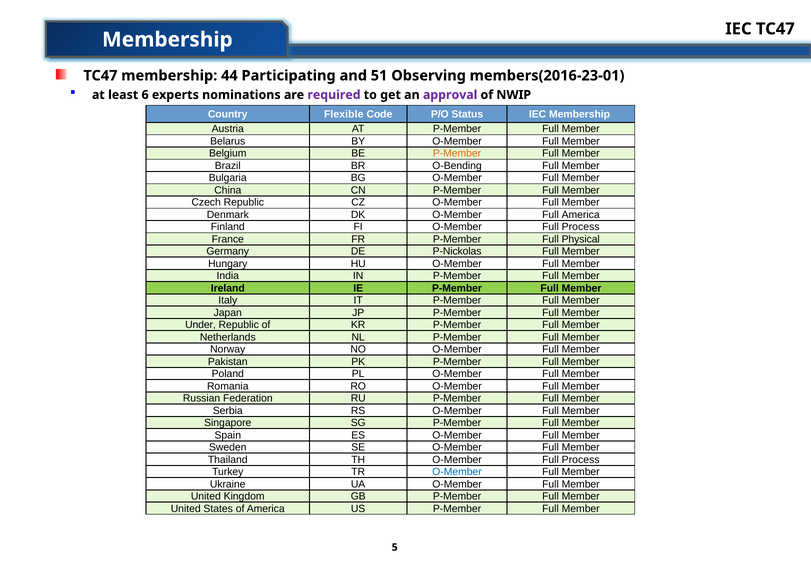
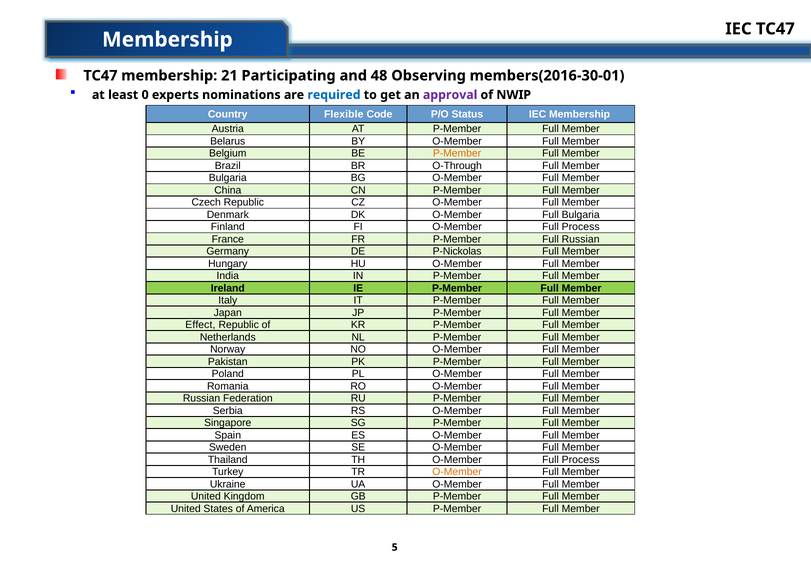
44: 44 -> 21 (229, 76)
51: 51 -> 48 (379, 76)
members(2016-23-01: members(2016-23-01 -> members(2016-30-01 (547, 76)
6: 6 -> 0 (145, 95)
required colour: purple -> blue (334, 95)
O-Bending: O-Bending -> O-Through (457, 166)
Full America: America -> Bulgaria (581, 215)
Full Physical: Physical -> Russian (581, 239)
Under: Under -> Effect (200, 325)
O-Member colour: blue -> orange (457, 471)
